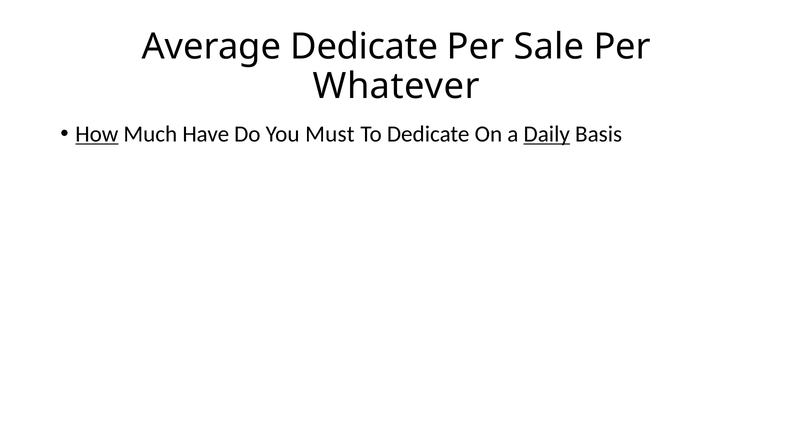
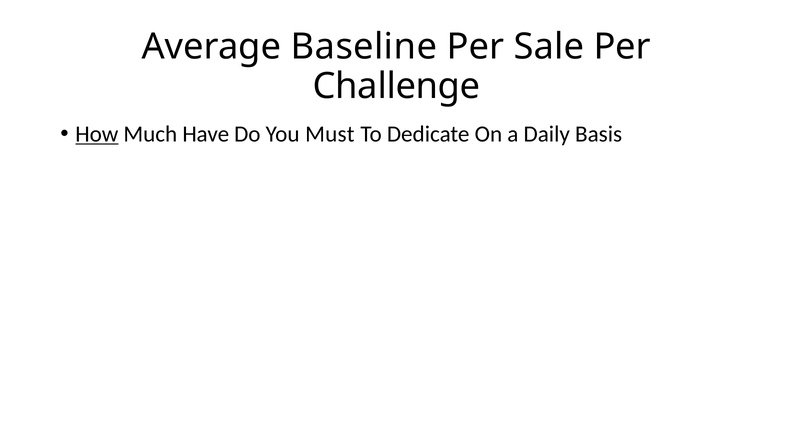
Average Dedicate: Dedicate -> Baseline (364, 47)
Whatever: Whatever -> Challenge (397, 86)
Daily underline: present -> none (547, 134)
